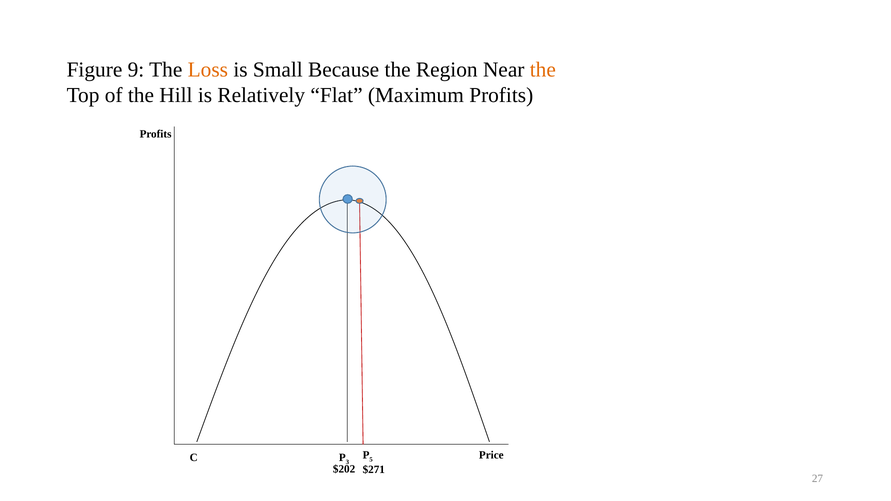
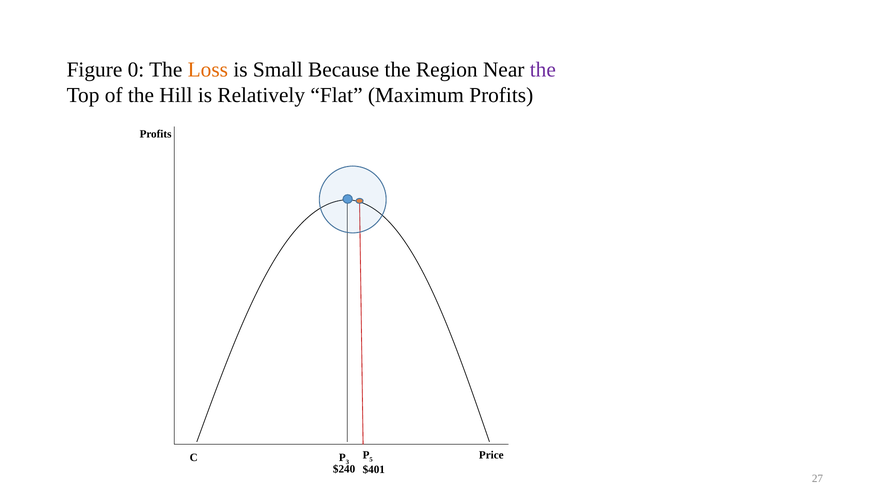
9: 9 -> 0 (136, 70)
the colour: orange -> purple (543, 70)
$202: $202 -> $240 (344, 469)
$271: $271 -> $401 (374, 470)
